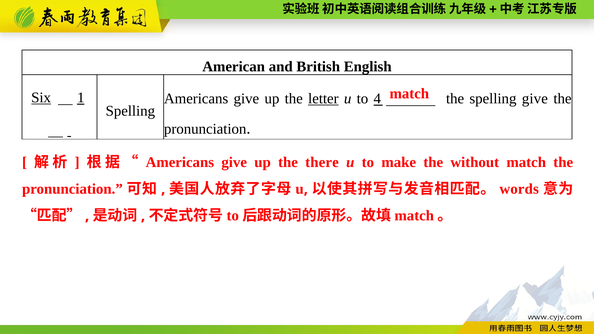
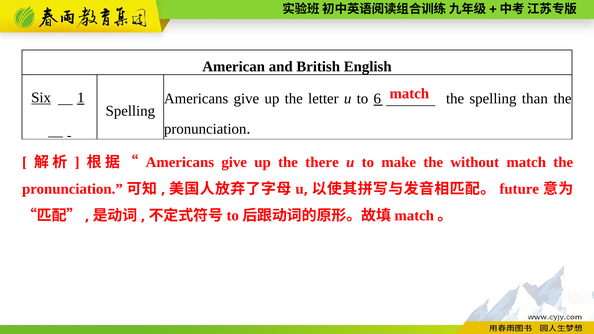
letter underline: present -> none (323, 99)
4: 4 -> 6 (377, 99)
spelling give: give -> than (535, 99)
words: words -> future (519, 189)
